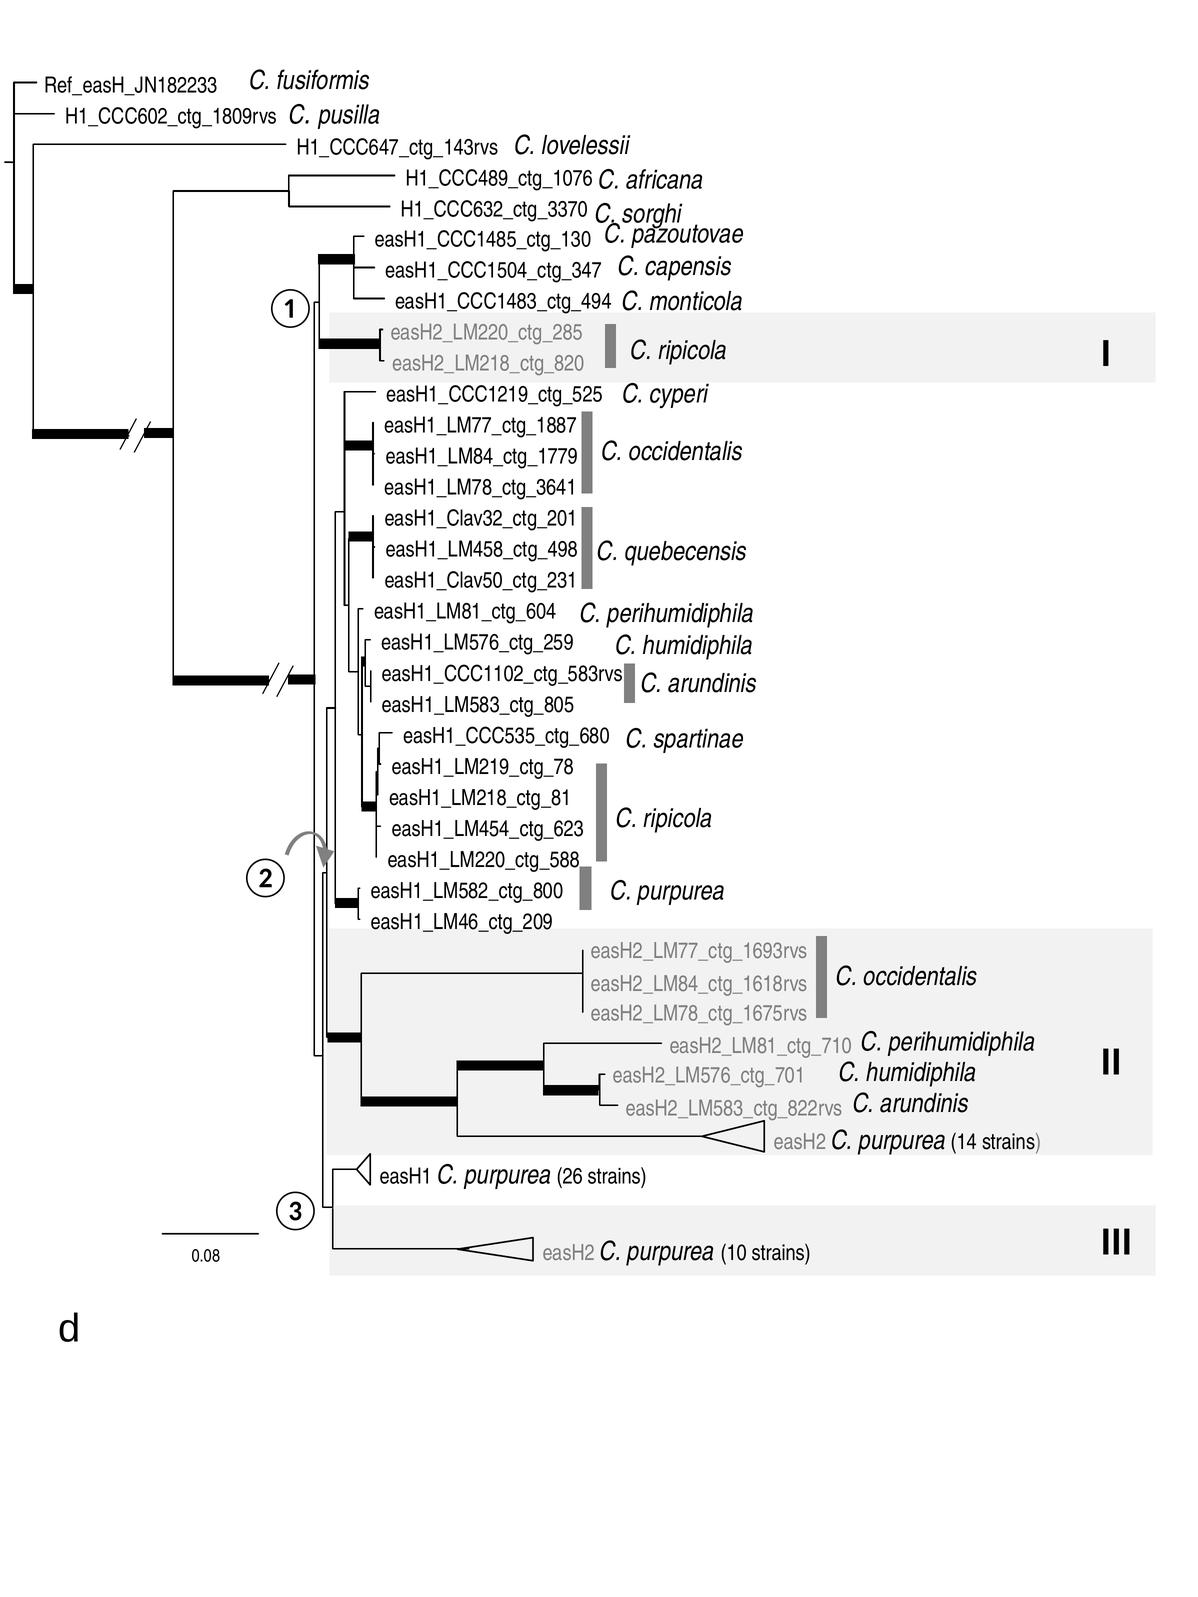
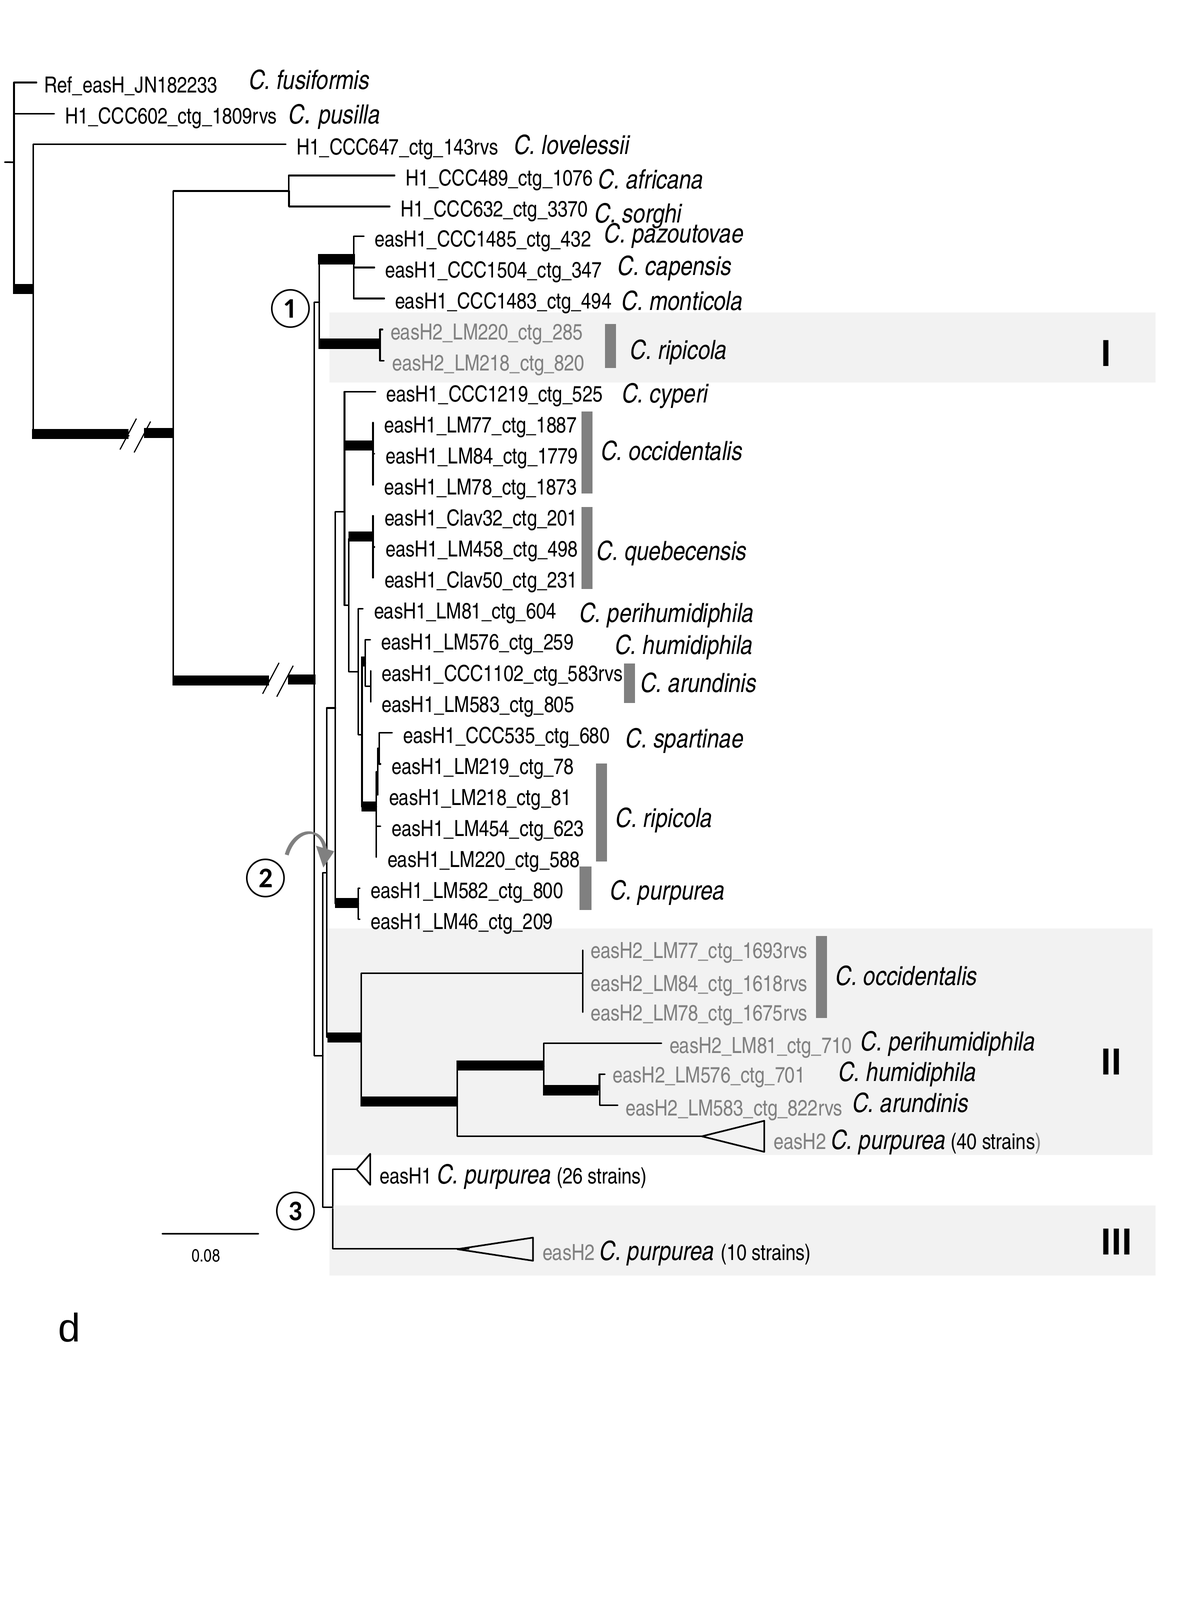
easH1_CCC1485_ctg_130: easH1_CCC1485_ctg_130 -> easH1_CCC1485_ctg_432 (483, 239)
easH1_LM78_ctg_3641: easH1_LM78_ctg_3641 -> easH1_LM78_ctg_1873 (481, 488)
14: 14 -> 40 (964, 1142)
